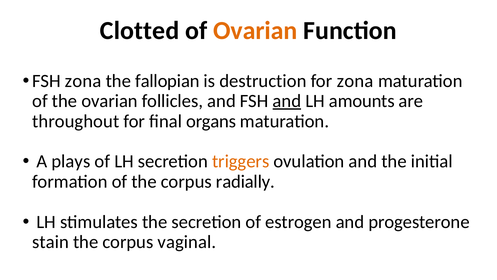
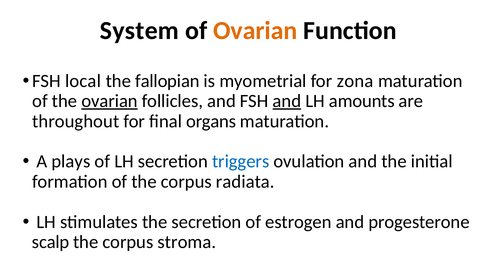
Clotted: Clotted -> System (139, 31)
FSH zona: zona -> local (83, 81)
destruction: destruction -> myometrial (263, 81)
ovarian underline: none -> present (110, 101)
triggers colour: orange -> blue (241, 161)
radially: radially -> radiata (245, 181)
stain: stain -> scalp (51, 242)
vaginal: vaginal -> stroma (187, 242)
